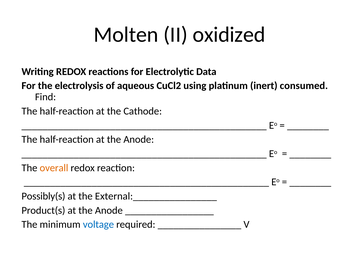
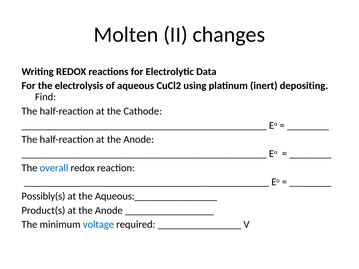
oxidized: oxidized -> changes (229, 35)
consumed: consumed -> depositing (304, 86)
overall colour: orange -> blue (54, 168)
External:________________: External:________________ -> Aqueous:________________ (156, 196)
